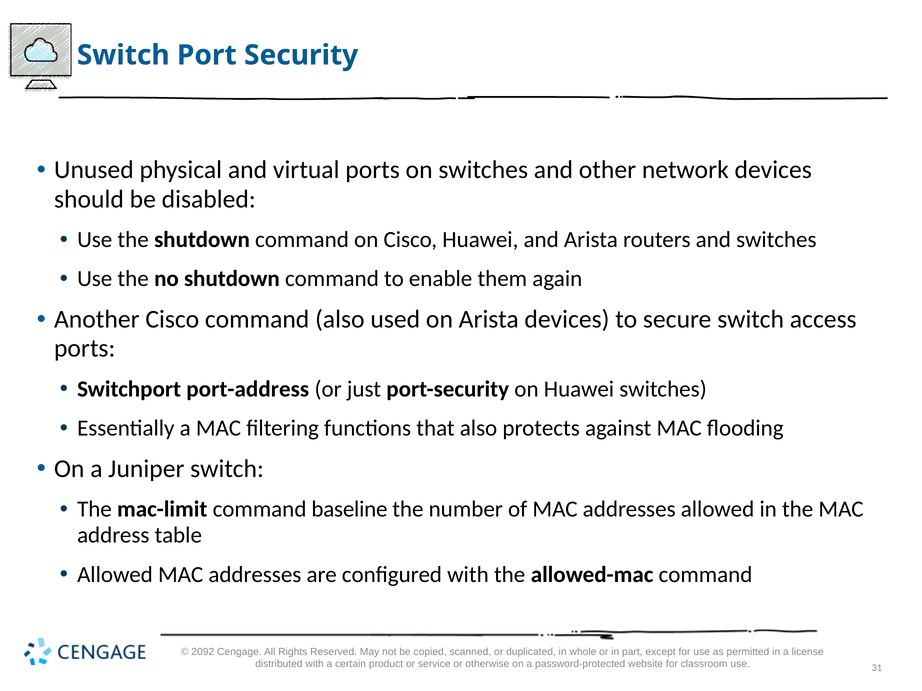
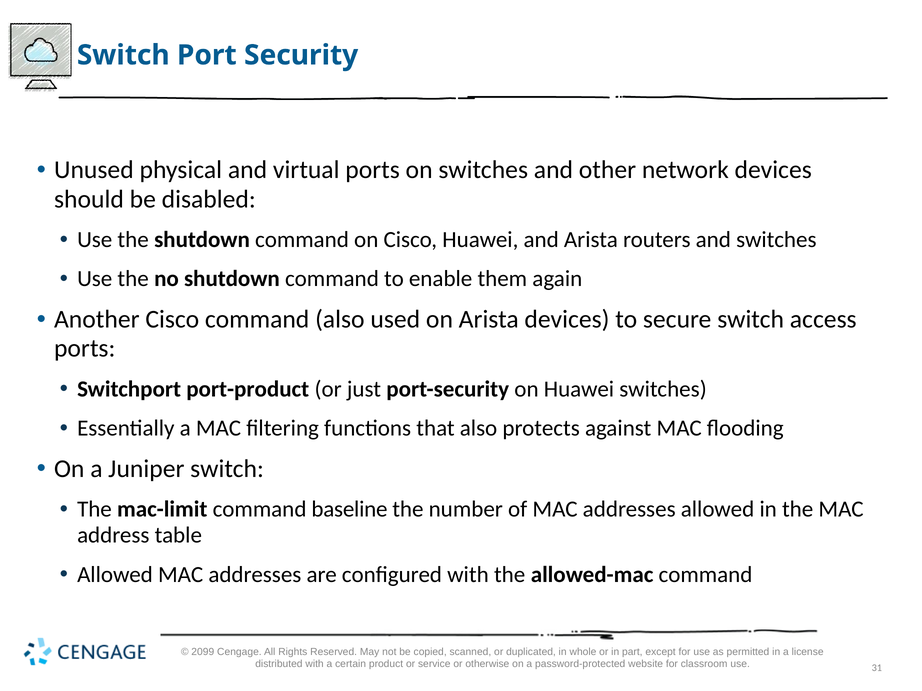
port-address: port-address -> port-product (248, 389)
2092: 2092 -> 2099 (203, 652)
